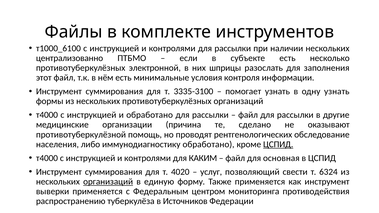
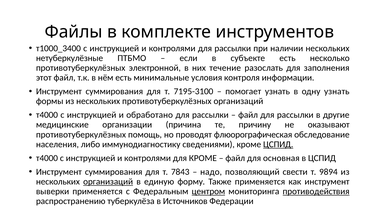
т1000_6100: т1000_6100 -> т1000_3400 (58, 48)
централизованно: централизованно -> нетуберкулёзные (70, 58)
шприцы: шприцы -> течение (225, 68)
3335-3100: 3335-3100 -> 7195-3100 (193, 92)
сделано: сделано -> причину (255, 125)
противотуберкулёзной: противотуберкулёзной -> противотуберкулёзных (81, 135)
рентгенологических: рентгенологических -> флюорографическая (253, 135)
иммунодиагностику обработано: обработано -> сведениями (209, 144)
для КАКИМ: КАКИМ -> КРОМЕ (203, 158)
4020: 4020 -> 7843 (180, 172)
услуг: услуг -> надо (211, 172)
6324: 6324 -> 9894 (328, 172)
центром underline: none -> present (208, 192)
противодействия underline: none -> present (316, 192)
